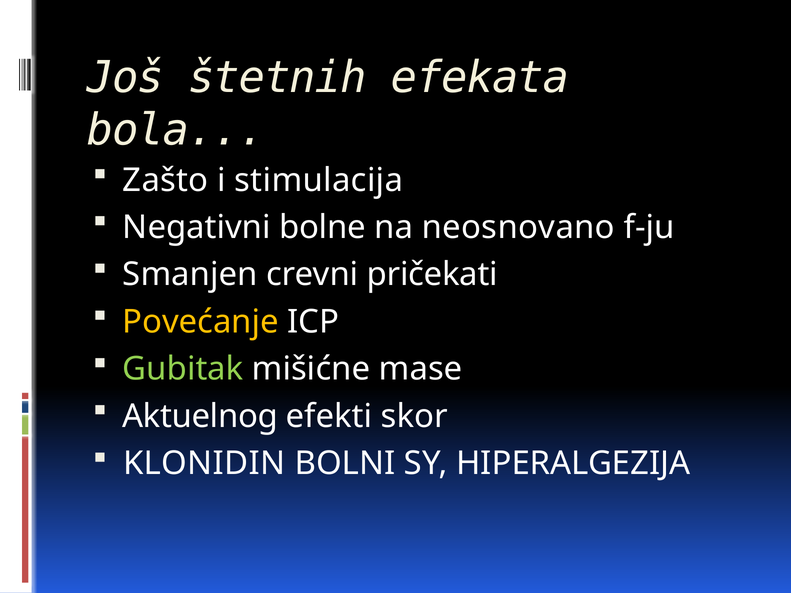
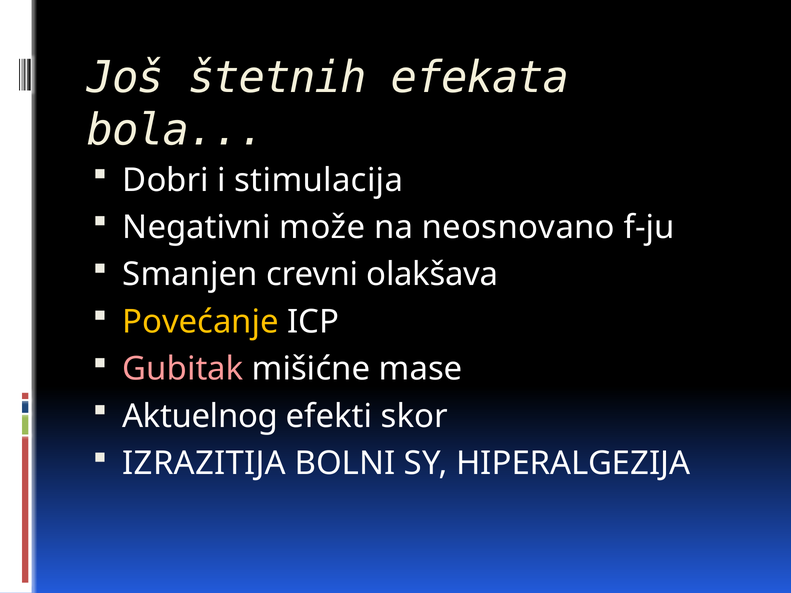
Zašto: Zašto -> Dobri (166, 180)
bolne: bolne -> može (322, 227)
pričekati: pričekati -> olakšava (432, 275)
Gubitak colour: light green -> pink (183, 369)
KLONIDIN: KLONIDIN -> IZRAZITIJA (204, 464)
